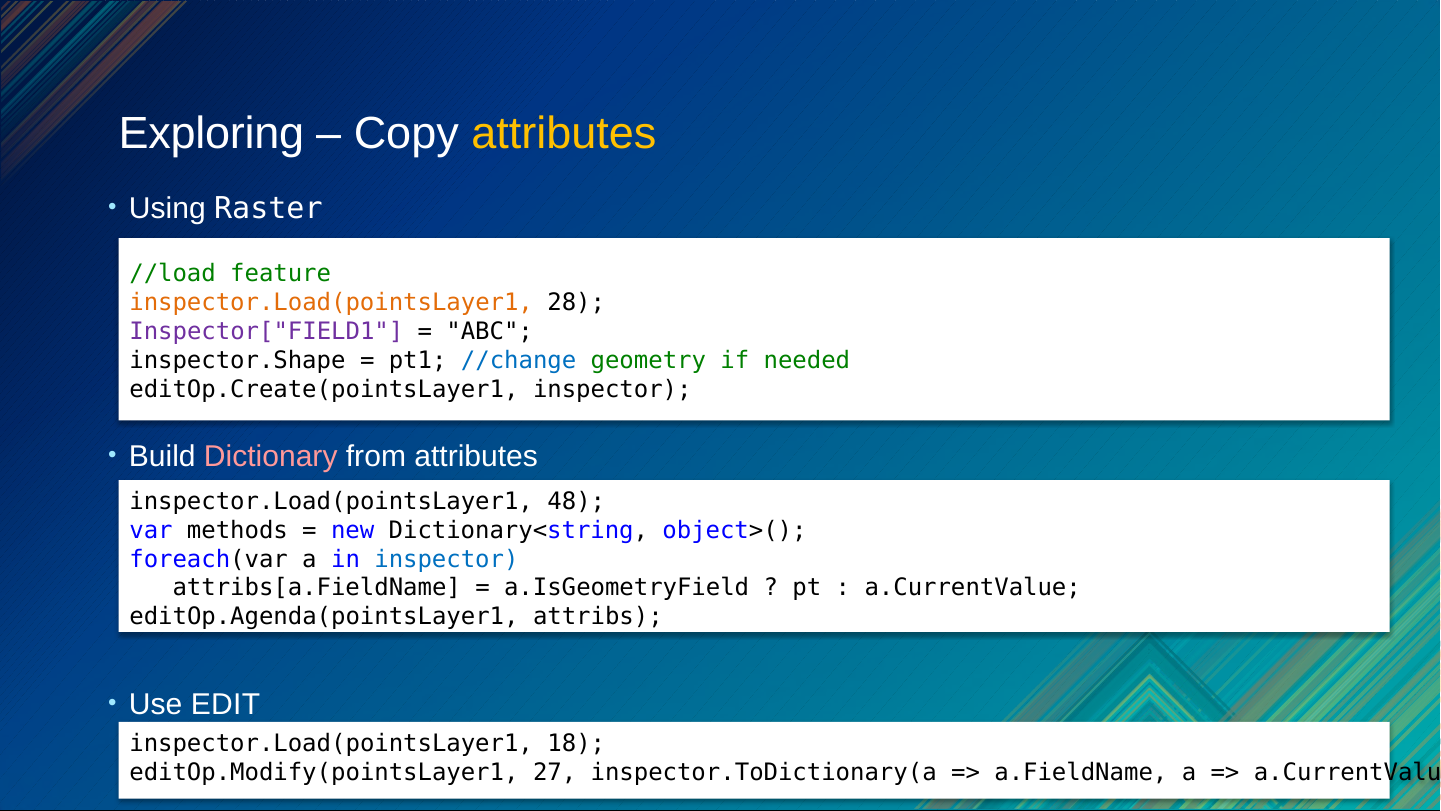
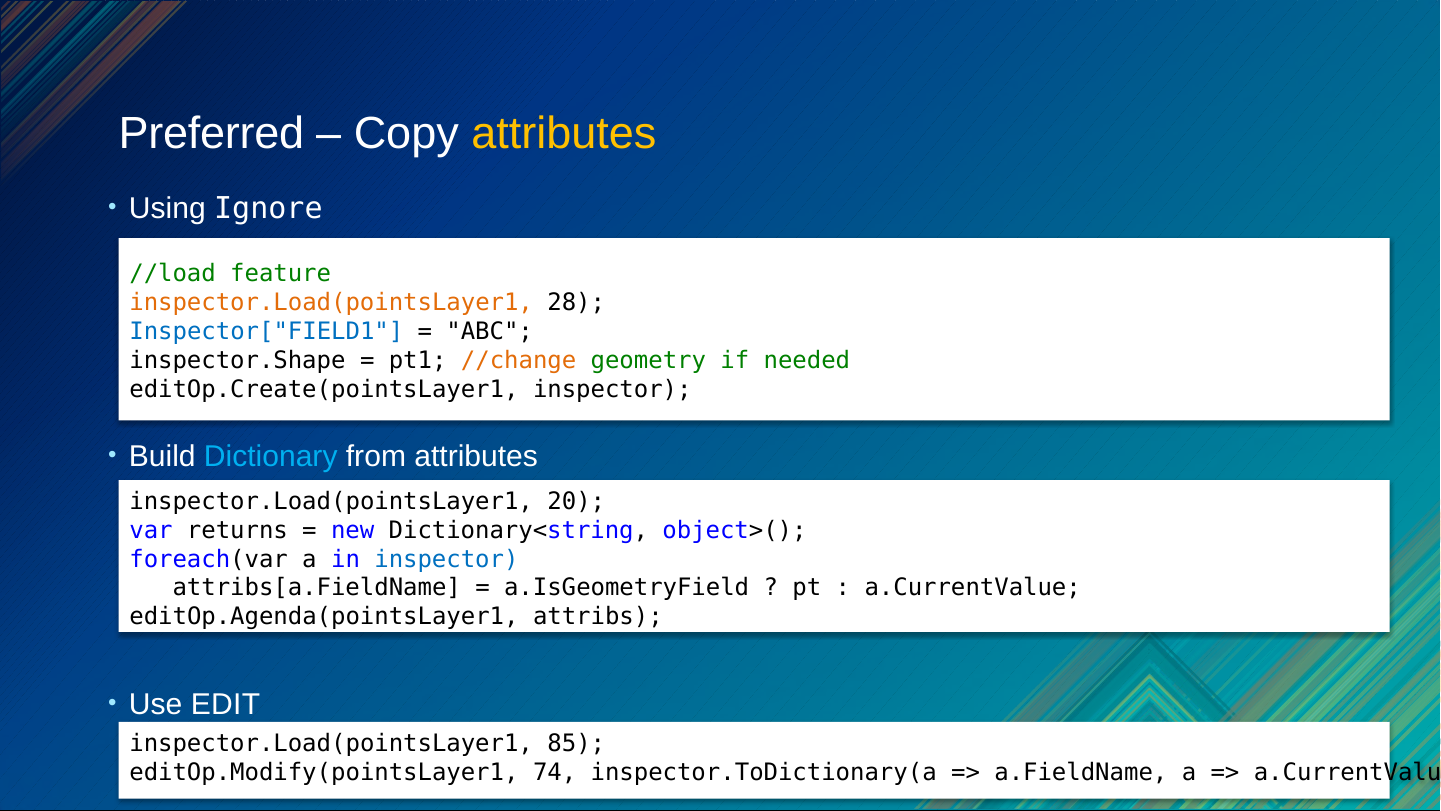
Exploring: Exploring -> Preferred (211, 133)
Raster: Raster -> Ignore (268, 209)
Inspector["FIELD1 colour: purple -> blue (266, 331)
//change colour: blue -> orange (519, 360)
Dictionary colour: pink -> light blue (271, 457)
48: 48 -> 20 (576, 501)
methods: methods -> returns (237, 530)
18: 18 -> 85 (576, 743)
27: 27 -> 74 (555, 772)
